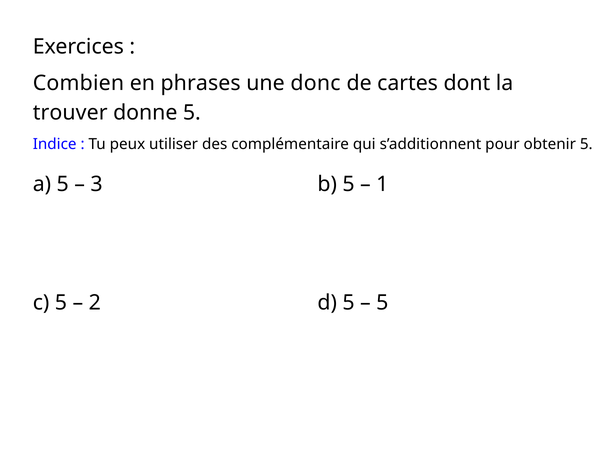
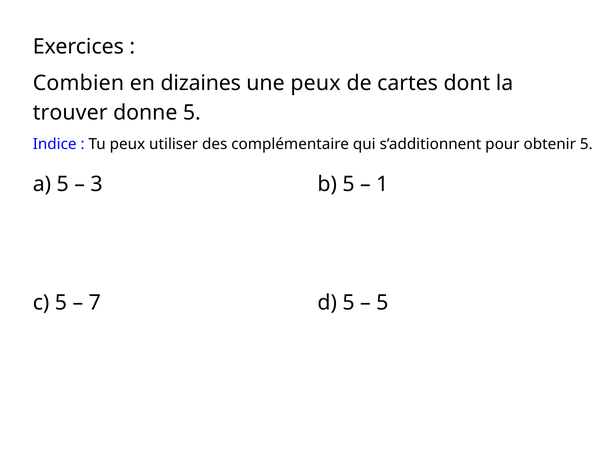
phrases: phrases -> dizaines (201, 83)
une donc: donc -> peux (316, 83)
2: 2 -> 7 (95, 303)
